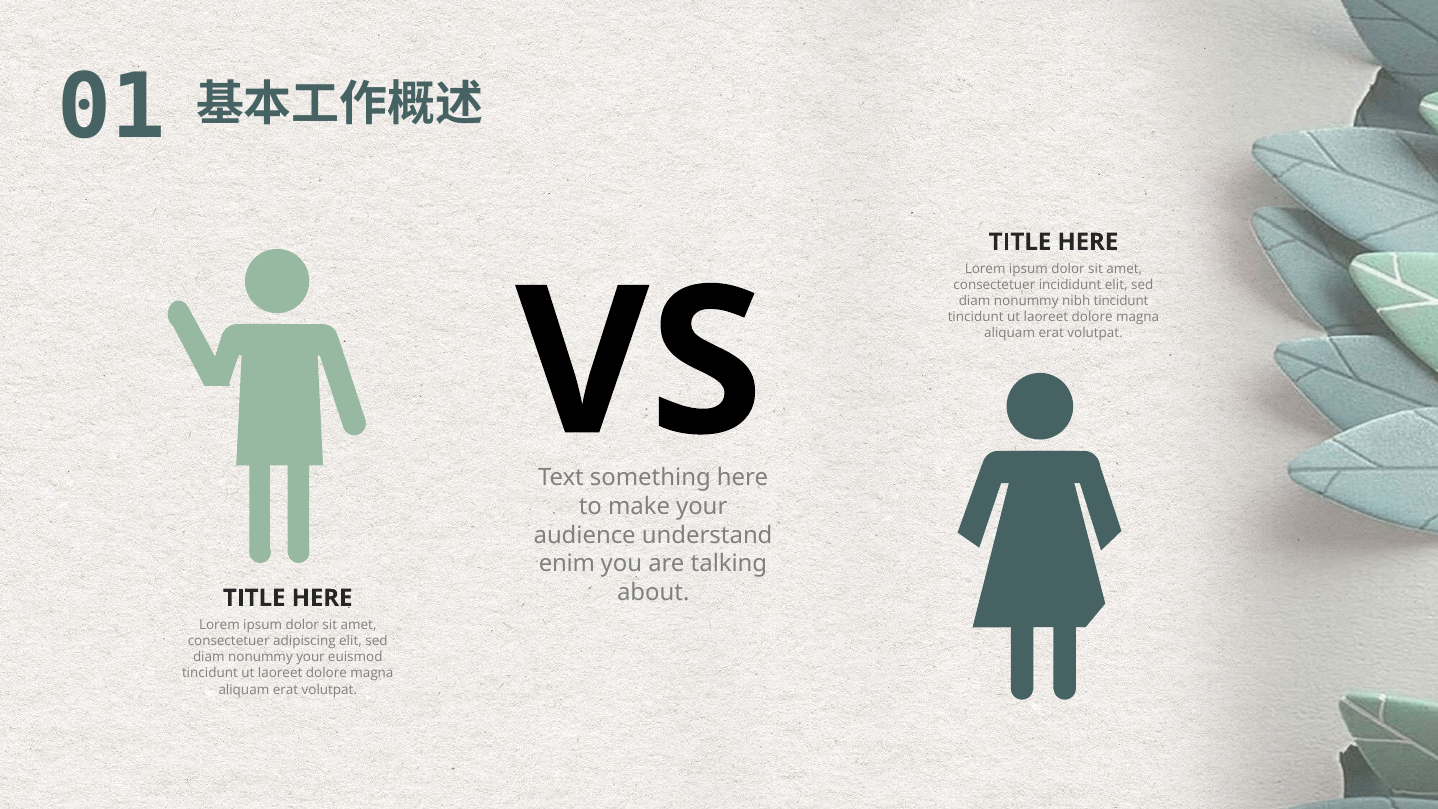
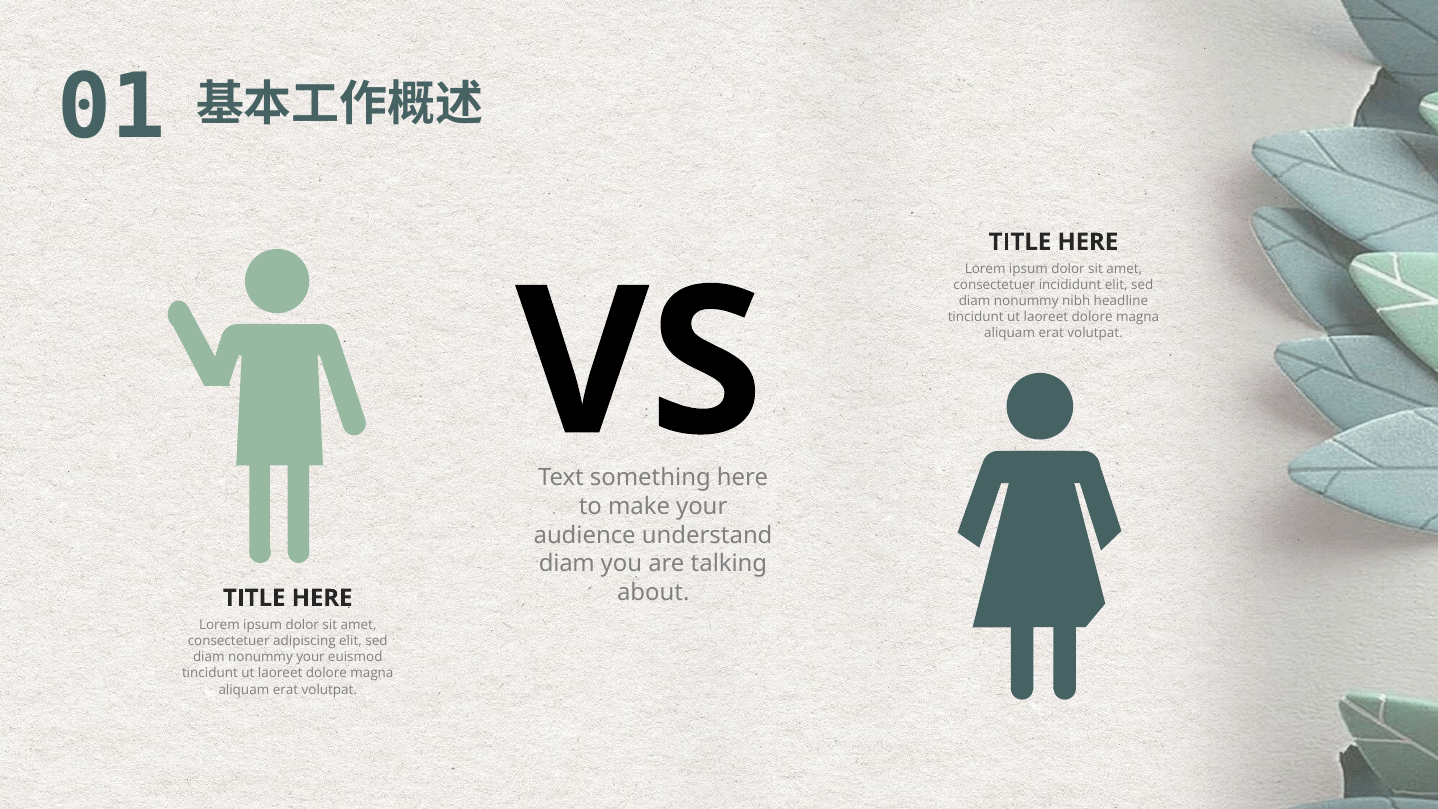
nibh tincidunt: tincidunt -> headline (1121, 301)
enim: enim -> diam (567, 564)
